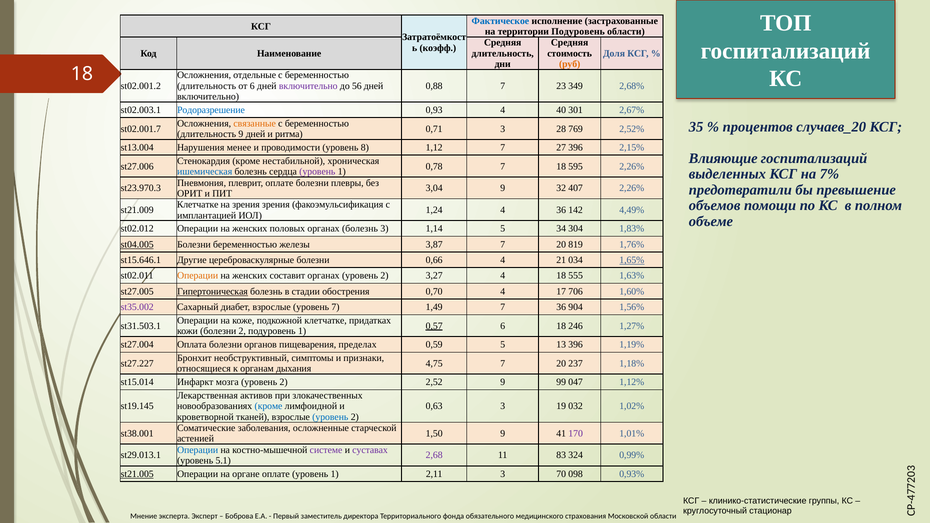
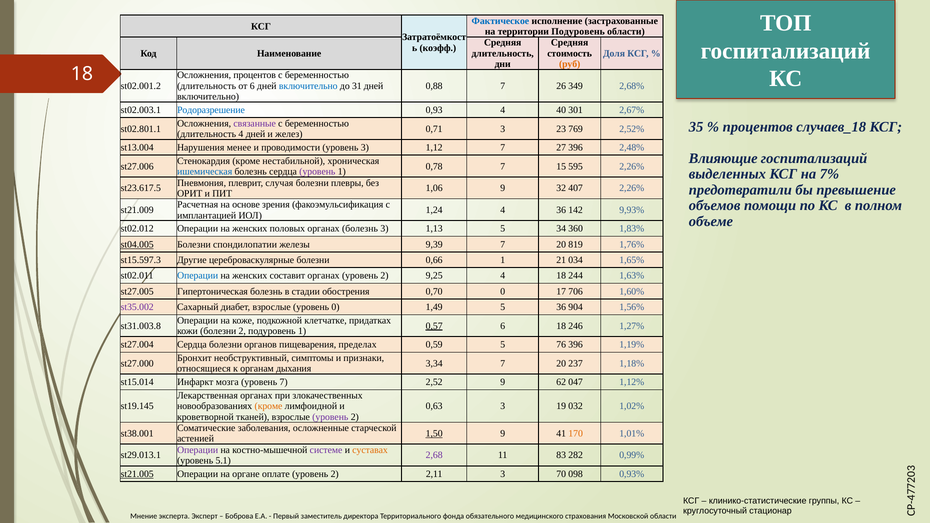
Осложнения отдельные: отдельные -> процентов (255, 75)
включительно colour: purple -> blue (308, 86)
56: 56 -> 31 (357, 86)
23: 23 -> 26 (561, 86)
связанные colour: orange -> purple (255, 124)
случаев_20: случаев_20 -> случаев_18 (831, 127)
st02.001.7: st02.001.7 -> st02.801.1 (141, 129)
28: 28 -> 23 (561, 129)
длительность 9: 9 -> 4 (241, 134)
ритма: ритма -> желез (289, 134)
уровень 8: 8 -> 3 (365, 148)
2,15%: 2,15% -> 2,48% (632, 148)
7 18: 18 -> 15 (561, 166)
плеврит оплате: оплате -> случая (279, 183)
st23.970.3: st23.970.3 -> st23.617.5 (141, 188)
3,04: 3,04 -> 1,06 (434, 188)
Клетчатке: Клетчатке -> Расчетная (198, 205)
на зрения: зрения -> основе (246, 205)
4,49%: 4,49% -> 9,93% (632, 210)
1,14: 1,14 -> 1,13 (434, 229)
304: 304 -> 360 (576, 229)
Болезни беременностью: беременностью -> спондилопатии (245, 244)
3,87: 3,87 -> 9,39 (434, 244)
st15.646.1: st15.646.1 -> st15.597.3 (141, 260)
0,66 4: 4 -> 1 (503, 260)
1,65% underline: present -> none (632, 260)
Операции colour: orange -> blue (198, 276)
3,27: 3,27 -> 9,25 (434, 276)
555: 555 -> 244 (576, 276)
Гипертоническая underline: present -> none (212, 292)
0,70 4: 4 -> 0 (503, 292)
уровень 7: 7 -> 0 (336, 307)
1,49 7: 7 -> 5 (503, 307)
st31.503.1: st31.503.1 -> st31.003.8 (141, 326)
st27.004 Оплата: Оплата -> Сердца (192, 345)
13: 13 -> 76 (561, 345)
st27.227: st27.227 -> st27.000 (137, 363)
4,75: 4,75 -> 3,34 (434, 363)
мозга уровень 2: 2 -> 7 (284, 382)
99: 99 -> 62 (561, 382)
Лекарственная активов: активов -> органах (256, 396)
кроме colour: blue -> orange (269, 406)
уровень colour: blue -> purple (330, 417)
1,50 underline: none -> present (434, 433)
170 colour: purple -> orange (576, 433)
Операции colour: blue -> purple (198, 450)
суставах colour: purple -> orange (370, 450)
324: 324 -> 282 (576, 455)
1: 1 -> 2 (335, 474)
